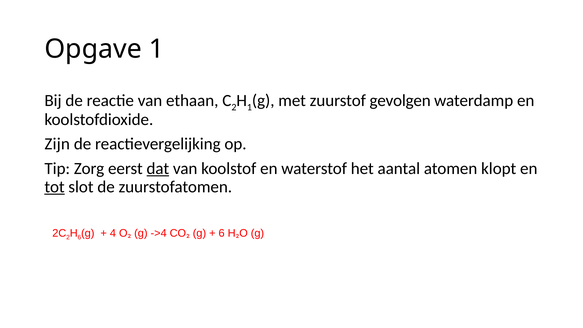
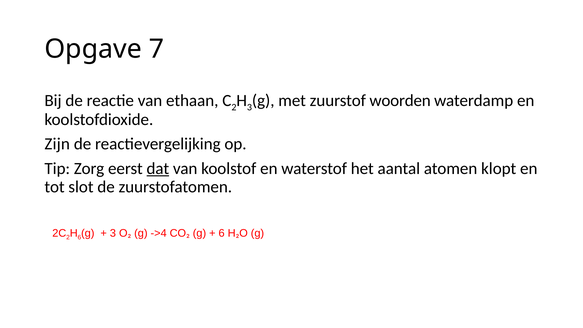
Opgave 1: 1 -> 7 (156, 49)
1: 1 -> 3 (249, 107)
gevolgen: gevolgen -> woorden (400, 101)
tot underline: present -> none (55, 187)
4: 4 -> 3 (113, 233)
